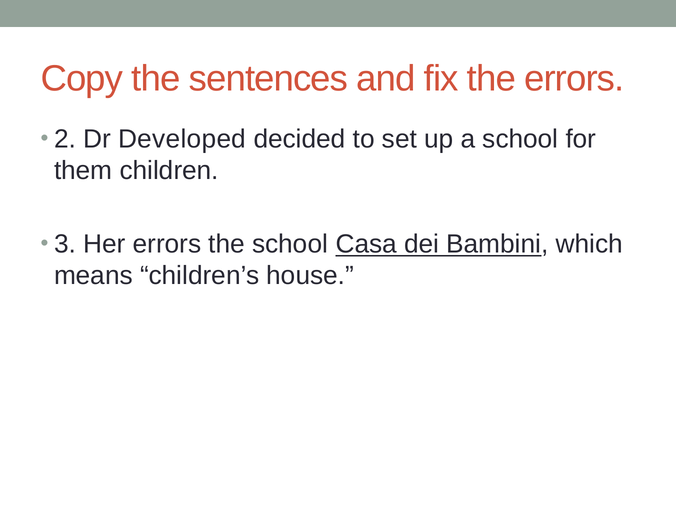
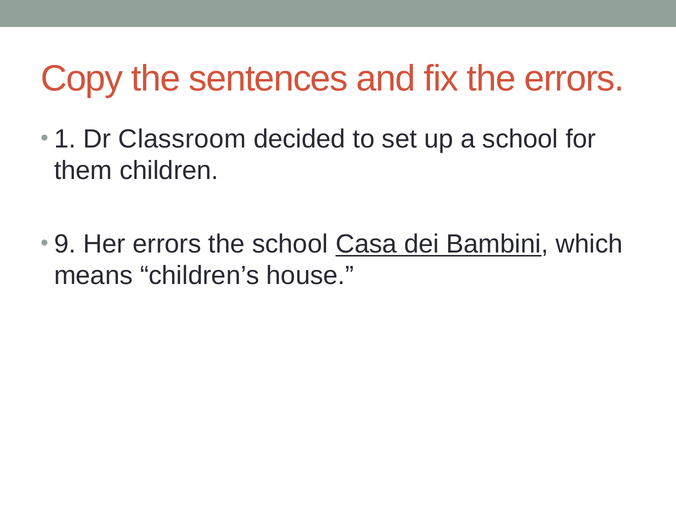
2: 2 -> 1 (65, 139)
Developed: Developed -> Classroom (182, 139)
3: 3 -> 9 (65, 244)
